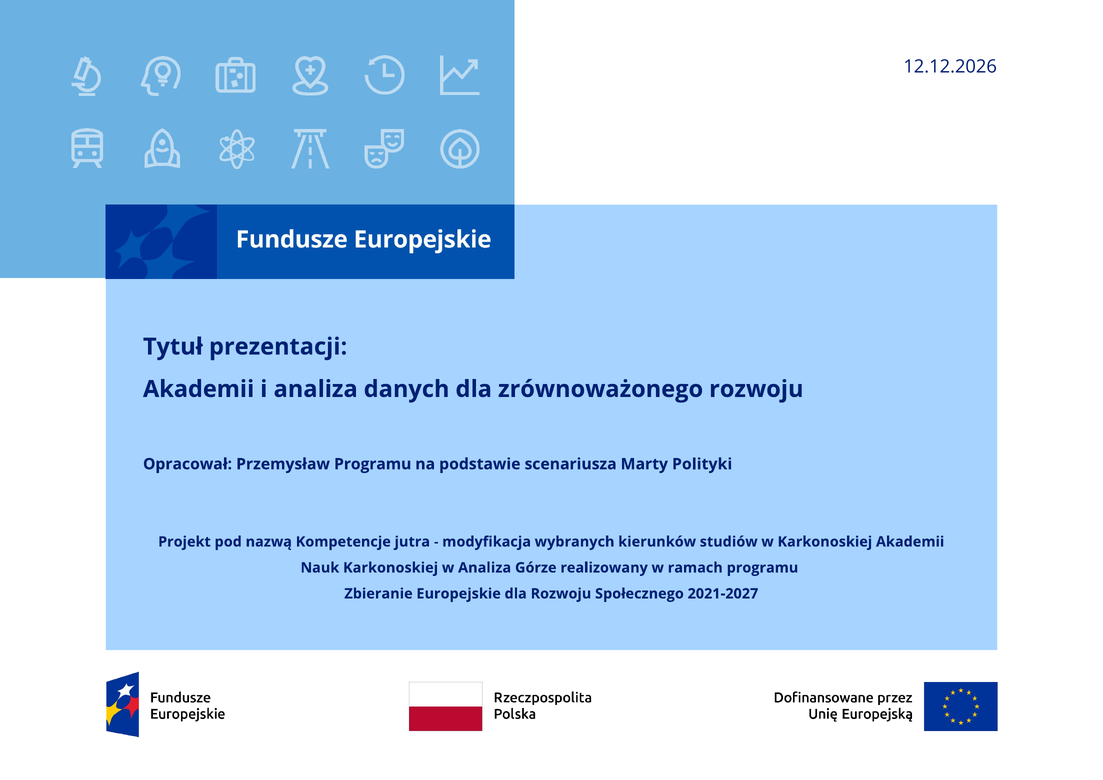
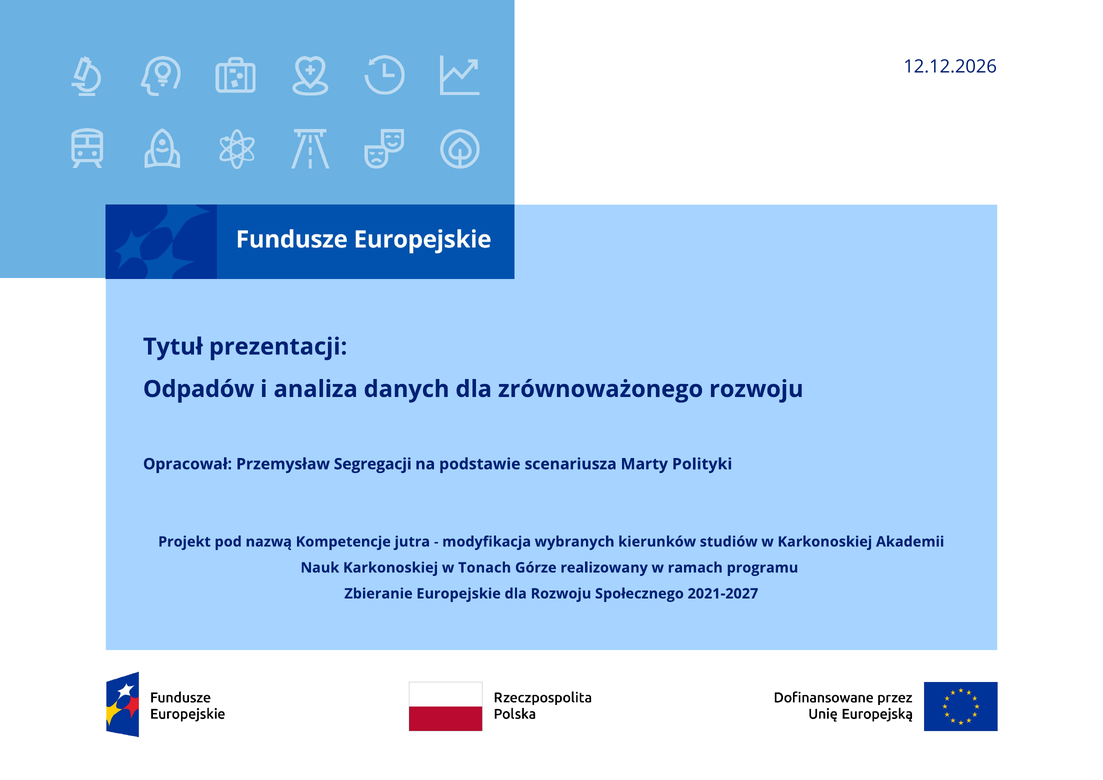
Akademii: Akademii -> Odpadów (199, 389)
Przemysław Programu: Programu -> Segregacji (373, 464)
w Analiza: Analiza -> Tonach (485, 568)
